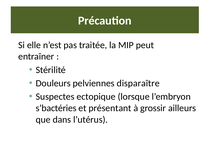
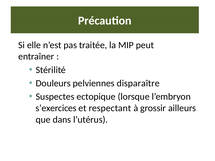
s’bactéries: s’bactéries -> s’exercices (56, 108)
présentant: présentant -> respectant (110, 108)
